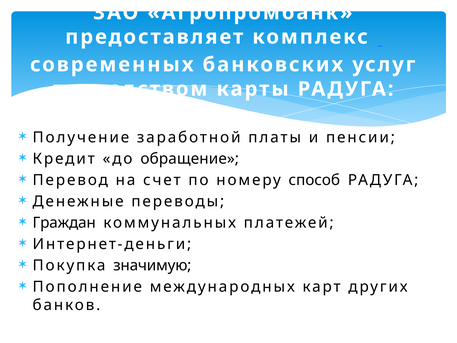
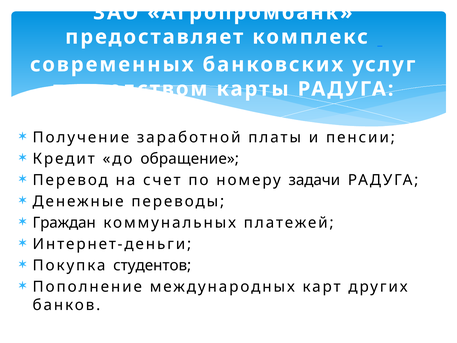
способ: способ -> задачи (314, 180)
значимую: значимую -> студентов (152, 265)
